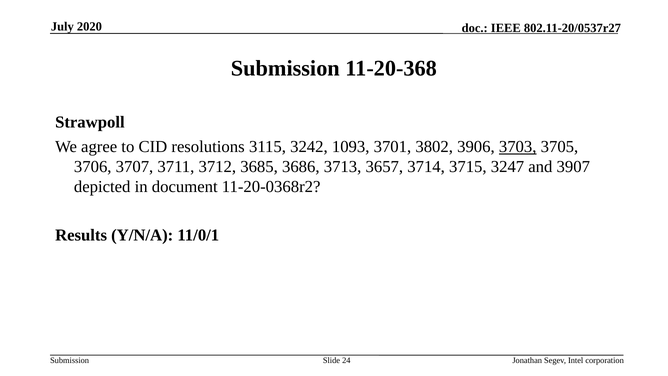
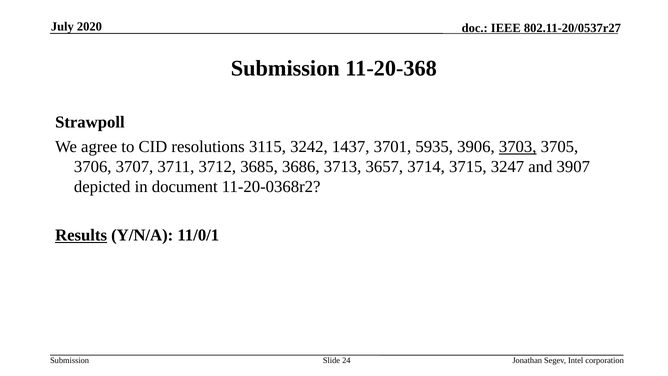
1093: 1093 -> 1437 (351, 146)
3802: 3802 -> 5935 (434, 146)
Results underline: none -> present (81, 235)
